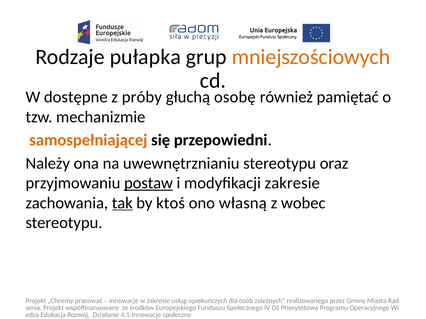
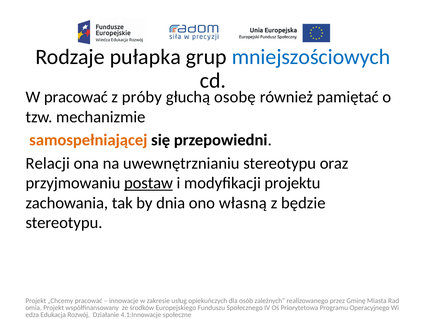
mniejszościowych colour: orange -> blue (311, 57)
W dostępne: dostępne -> pracować (76, 97)
Należy: Należy -> Relacji (48, 164)
modyfikacji zakresie: zakresie -> projektu (292, 183)
tak underline: present -> none (122, 203)
ktoś: ktoś -> dnia (171, 203)
wobec: wobec -> będzie (303, 203)
